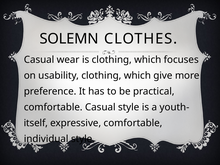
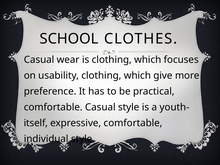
SOLEMN: SOLEMN -> SCHOOL (69, 39)
